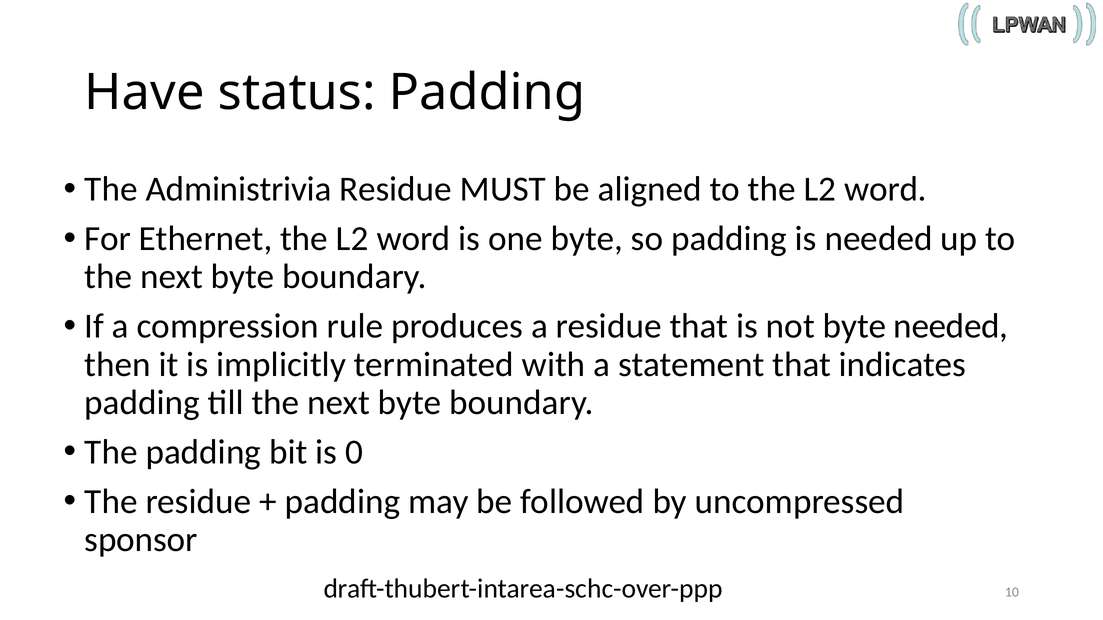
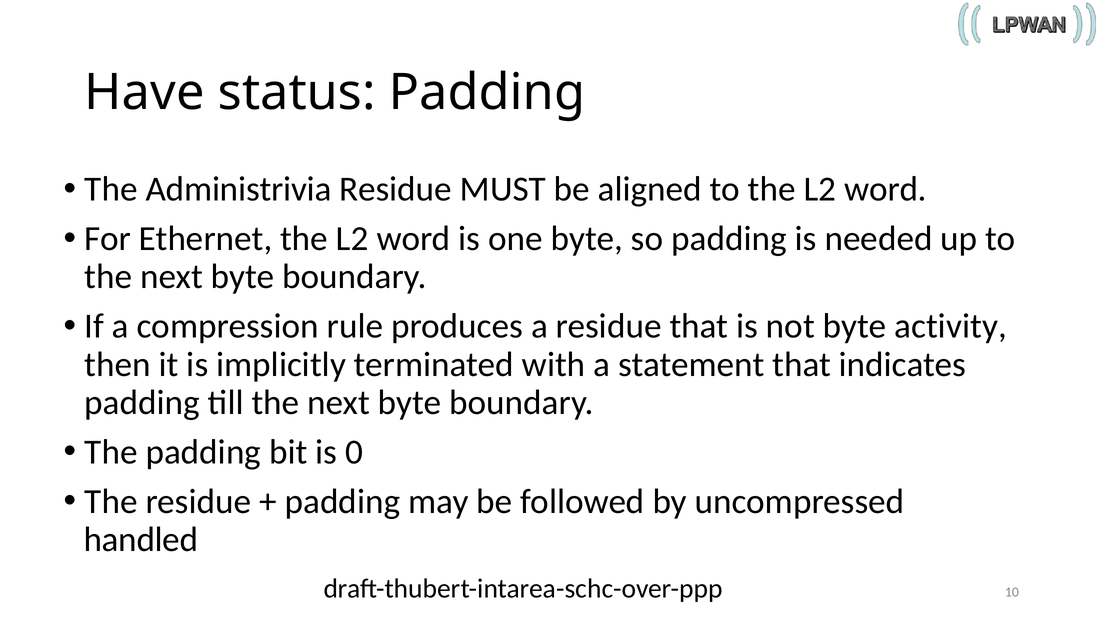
byte needed: needed -> activity (951, 327)
sponsor: sponsor -> handled (141, 540)
